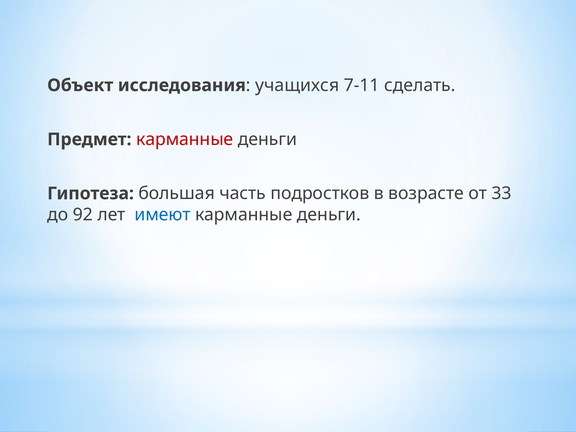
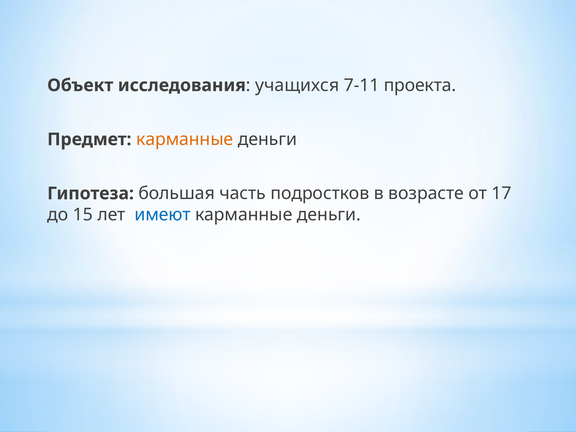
сделать: сделать -> проекта (420, 85)
карманные colour: red -> orange (185, 139)
33: 33 -> 17 (502, 193)
92: 92 -> 15 (83, 215)
